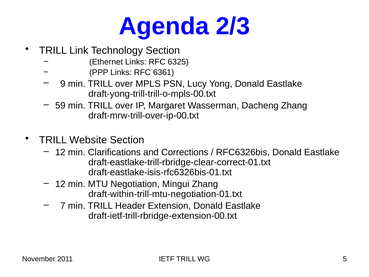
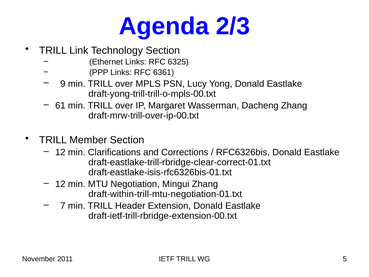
59: 59 -> 61 (60, 105)
Website: Website -> Member (88, 140)
